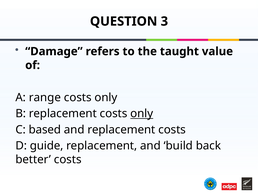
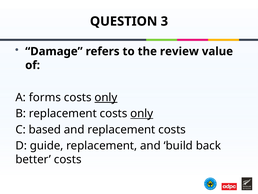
taught: taught -> review (179, 51)
range: range -> forms (45, 97)
only underline: none -> present (106, 97)
